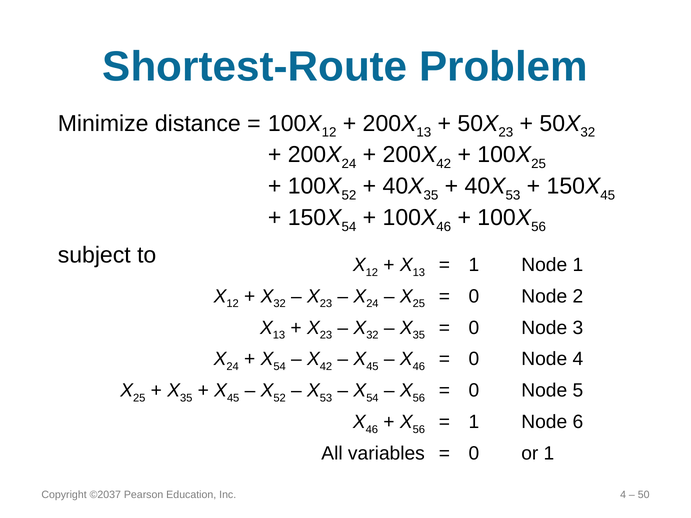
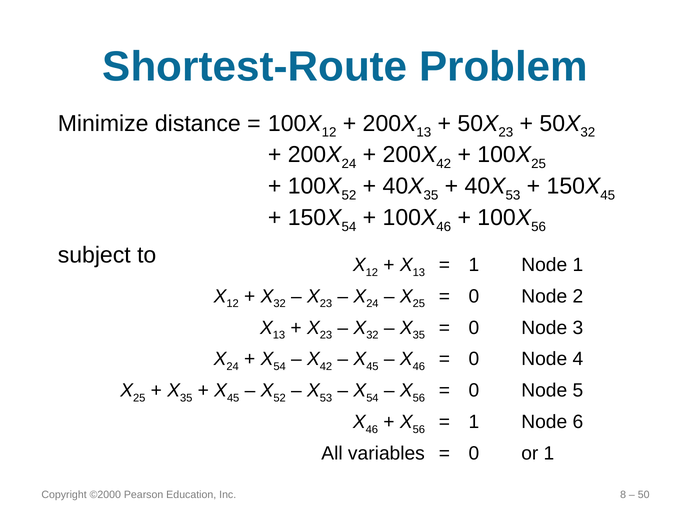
©2037: ©2037 -> ©2000 (105, 495)
Inc 4: 4 -> 8 (623, 495)
